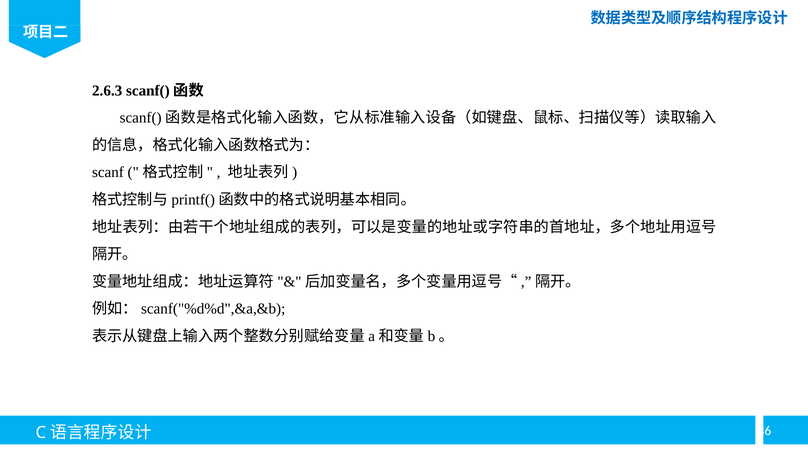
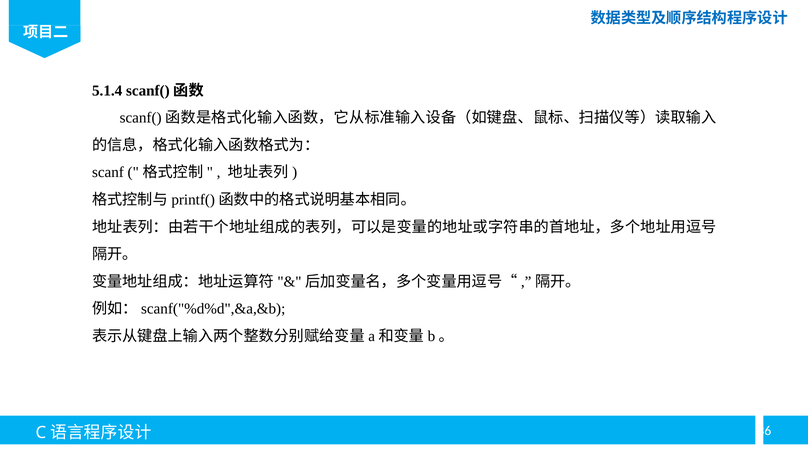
2.6.3: 2.6.3 -> 5.1.4 (107, 90)
